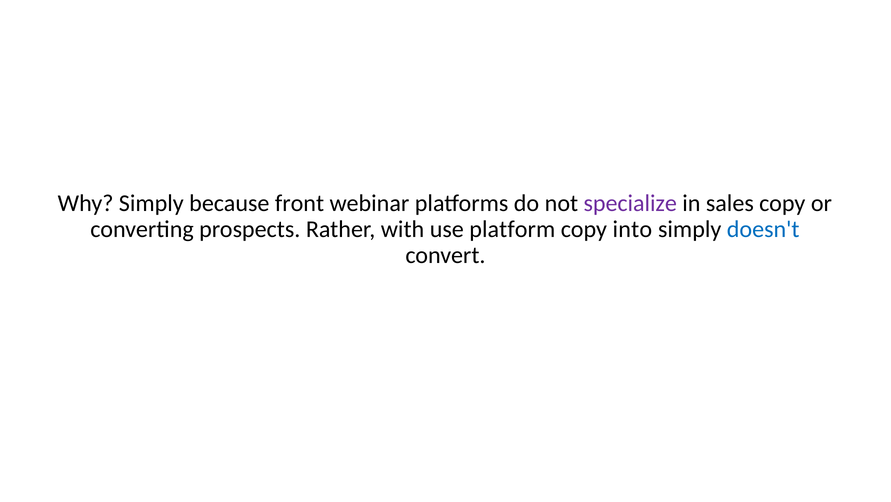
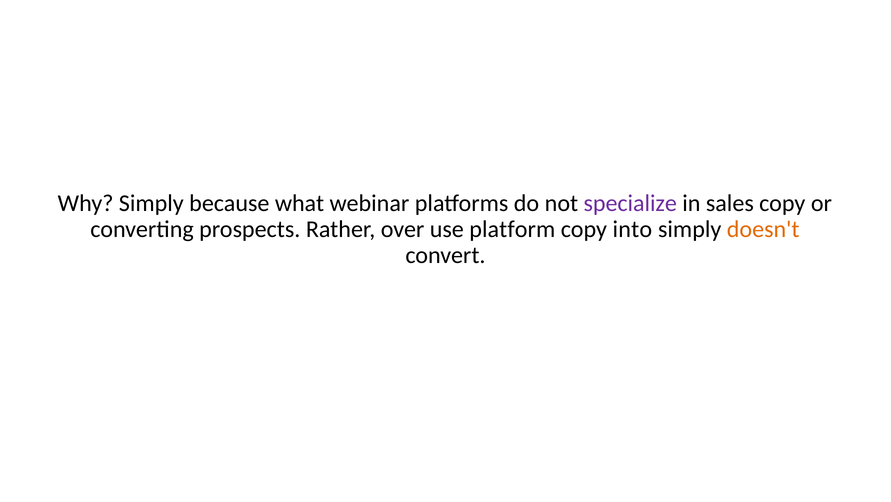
front: front -> what (300, 203)
with: with -> over (403, 229)
doesn't colour: blue -> orange (763, 229)
